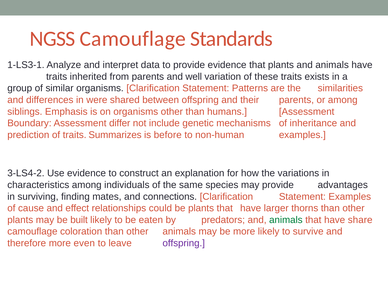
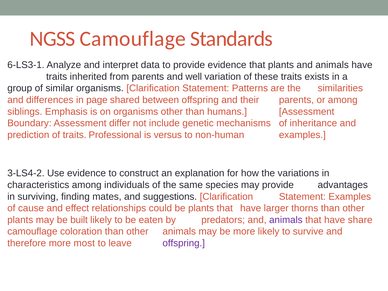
1-LS3-1: 1-LS3-1 -> 6-LS3-1 (26, 65)
were: were -> page (97, 100)
Summarizes: Summarizes -> Professional (115, 135)
before: before -> versus (168, 135)
connections: connections -> suggestions (170, 197)
animals colour: green -> purple (286, 220)
even: even -> most (84, 243)
